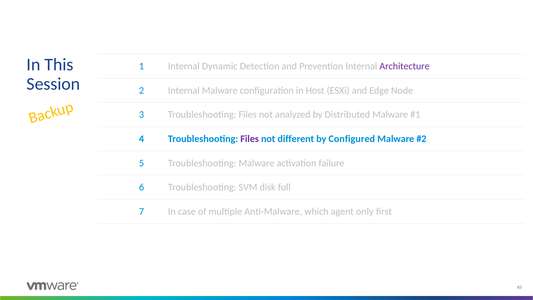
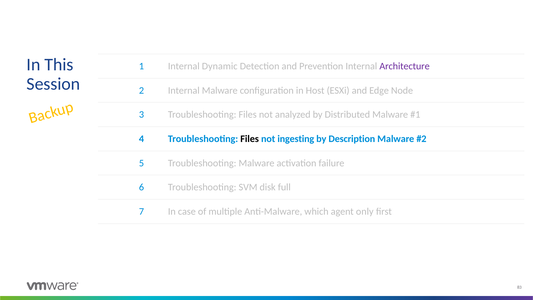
Files colour: purple -> black (250, 139)
different: different -> ingesting (296, 139)
Configured: Configured -> Description (352, 139)
